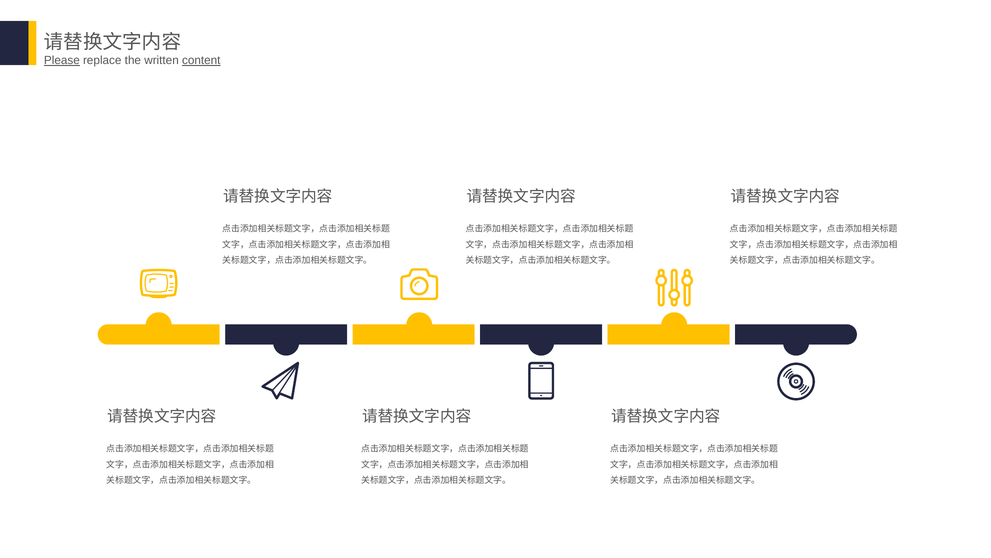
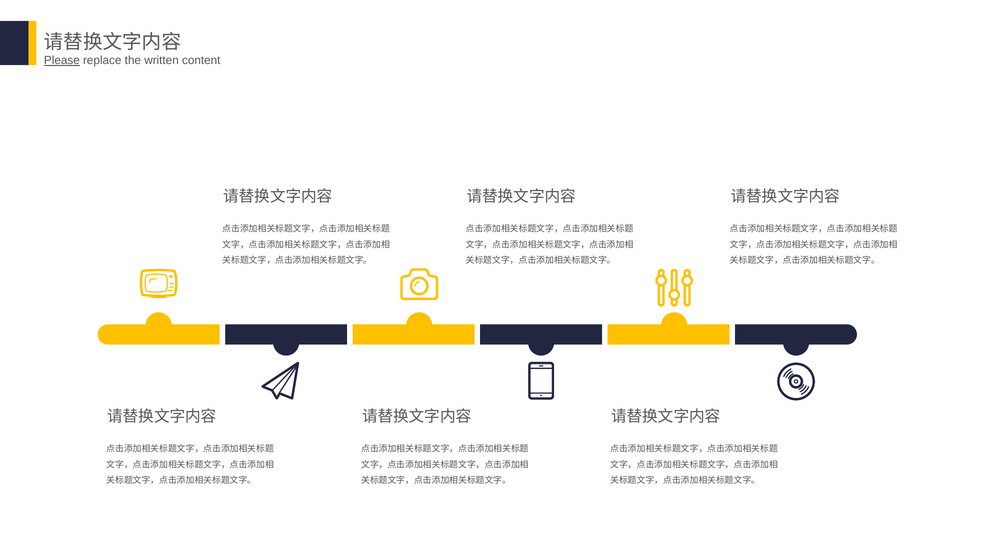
content underline: present -> none (201, 60)
